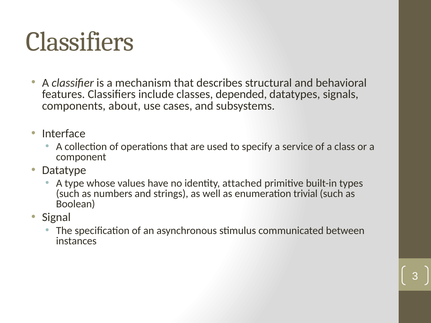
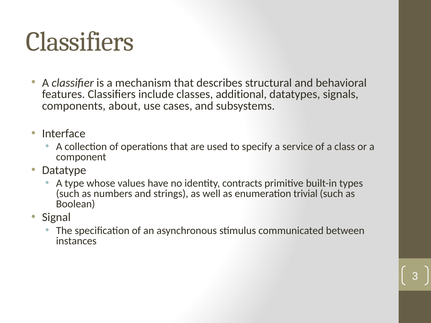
depended: depended -> additional (241, 94)
attached: attached -> contracts (242, 184)
